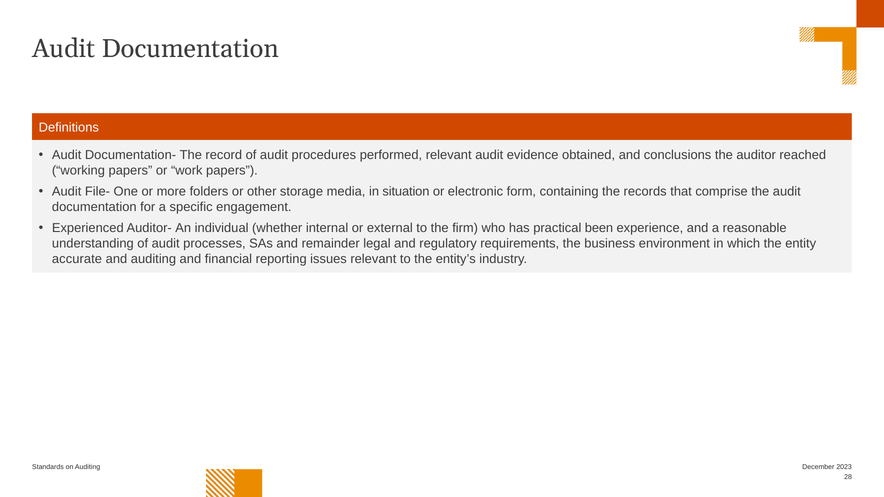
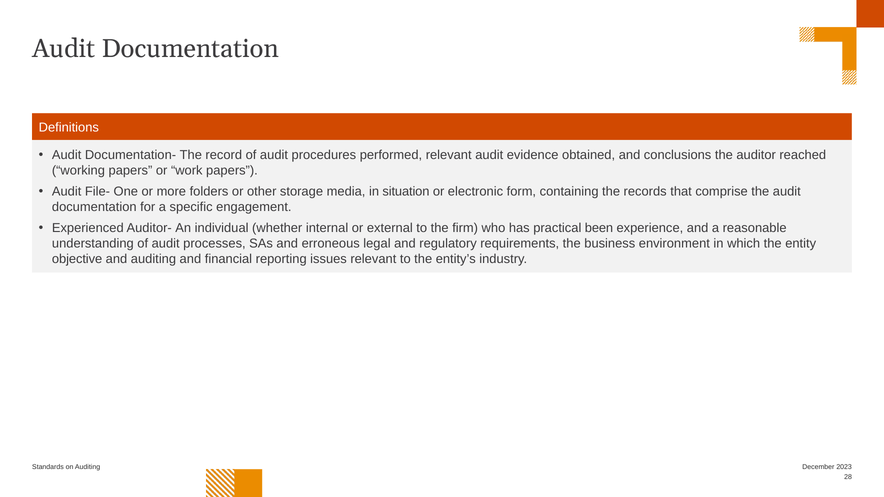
remainder: remainder -> erroneous (331, 244)
accurate: accurate -> objective (77, 259)
